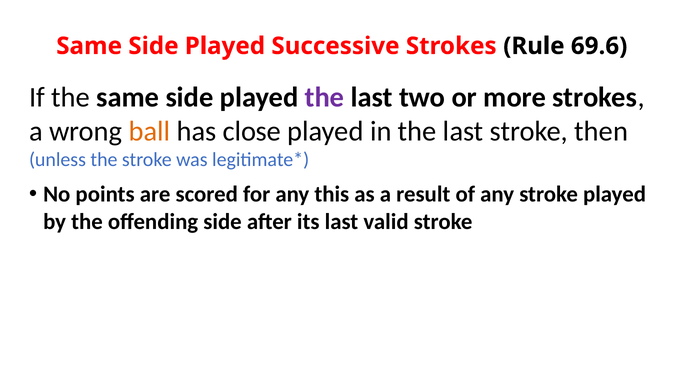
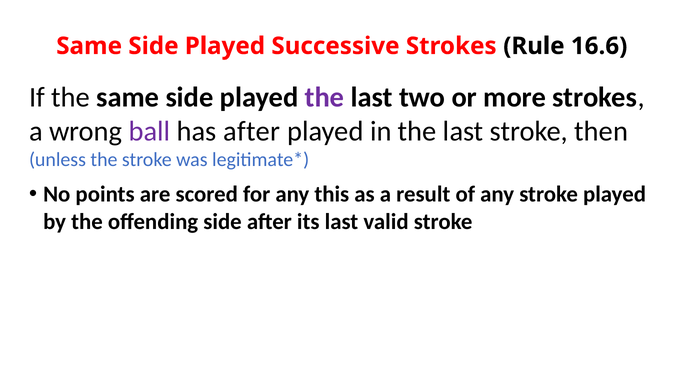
69.6: 69.6 -> 16.6 (599, 46)
ball colour: orange -> purple (149, 131)
has close: close -> after (252, 131)
